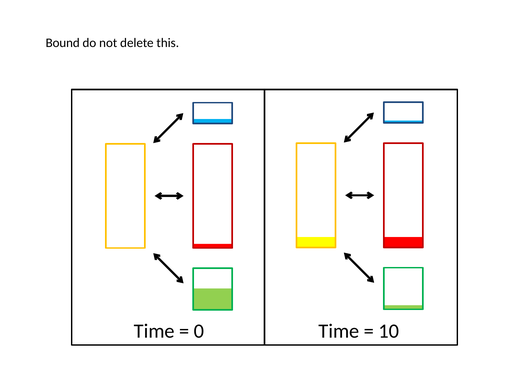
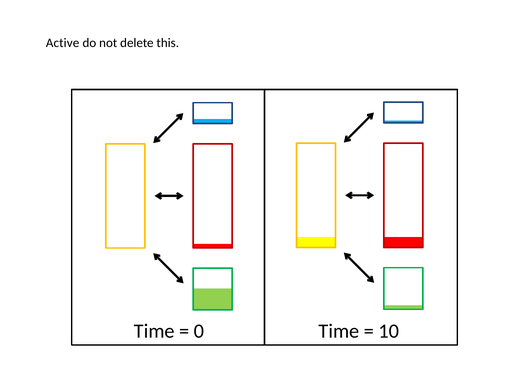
Bound: Bound -> Active (63, 43)
